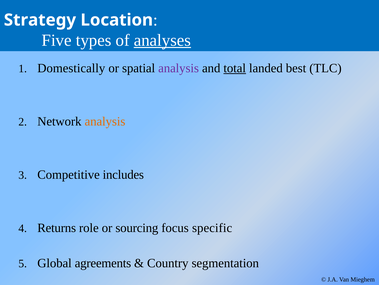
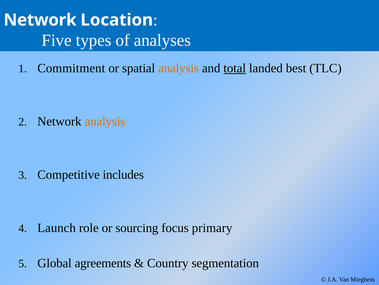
Strategy: Strategy -> Network (40, 20)
analyses underline: present -> none (162, 40)
Domestically: Domestically -> Commitment (71, 68)
analysis colour: purple -> orange (179, 68)
Returns: Returns -> Launch (57, 227)
specific: specific -> primary (212, 227)
